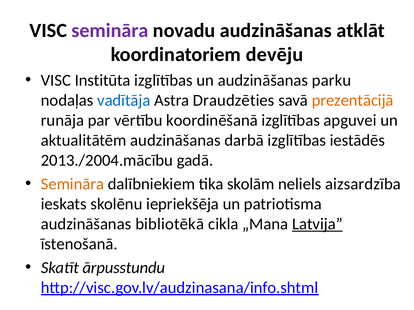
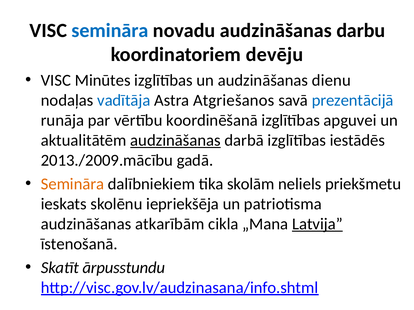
semināra colour: purple -> blue (110, 31)
atklāt: atklāt -> darbu (361, 31)
Institūta: Institūta -> Minūtes (103, 80)
parku: parku -> dienu (331, 80)
Draudzēties: Draudzēties -> Atgriešanos (234, 100)
prezentācijā colour: orange -> blue (353, 100)
audzināšanas underline: none -> present (176, 141)
2013./2004.mācību: 2013./2004.mācību -> 2013./2009.mācību (107, 161)
aizsardzība: aizsardzība -> priekšmetu (363, 184)
bibliotēkā: bibliotēkā -> atkarībām (170, 224)
